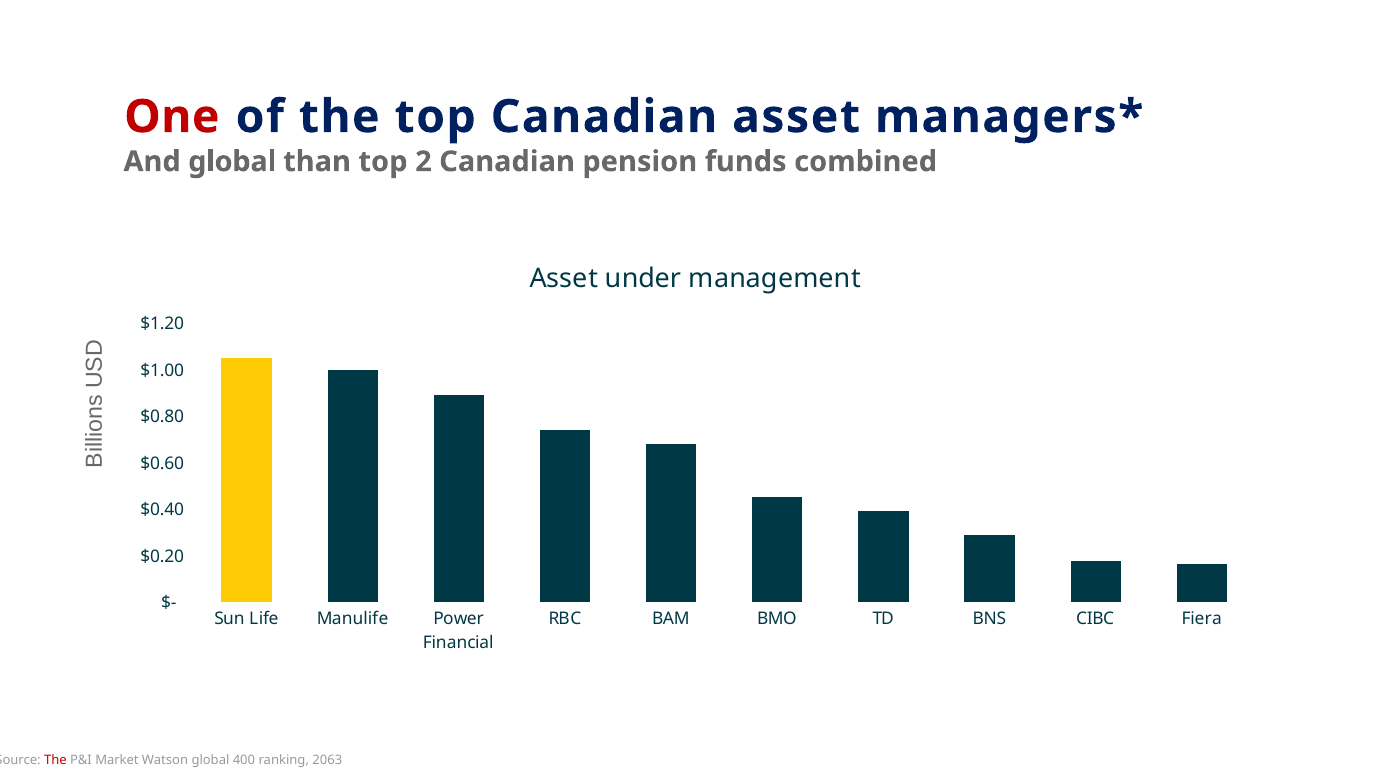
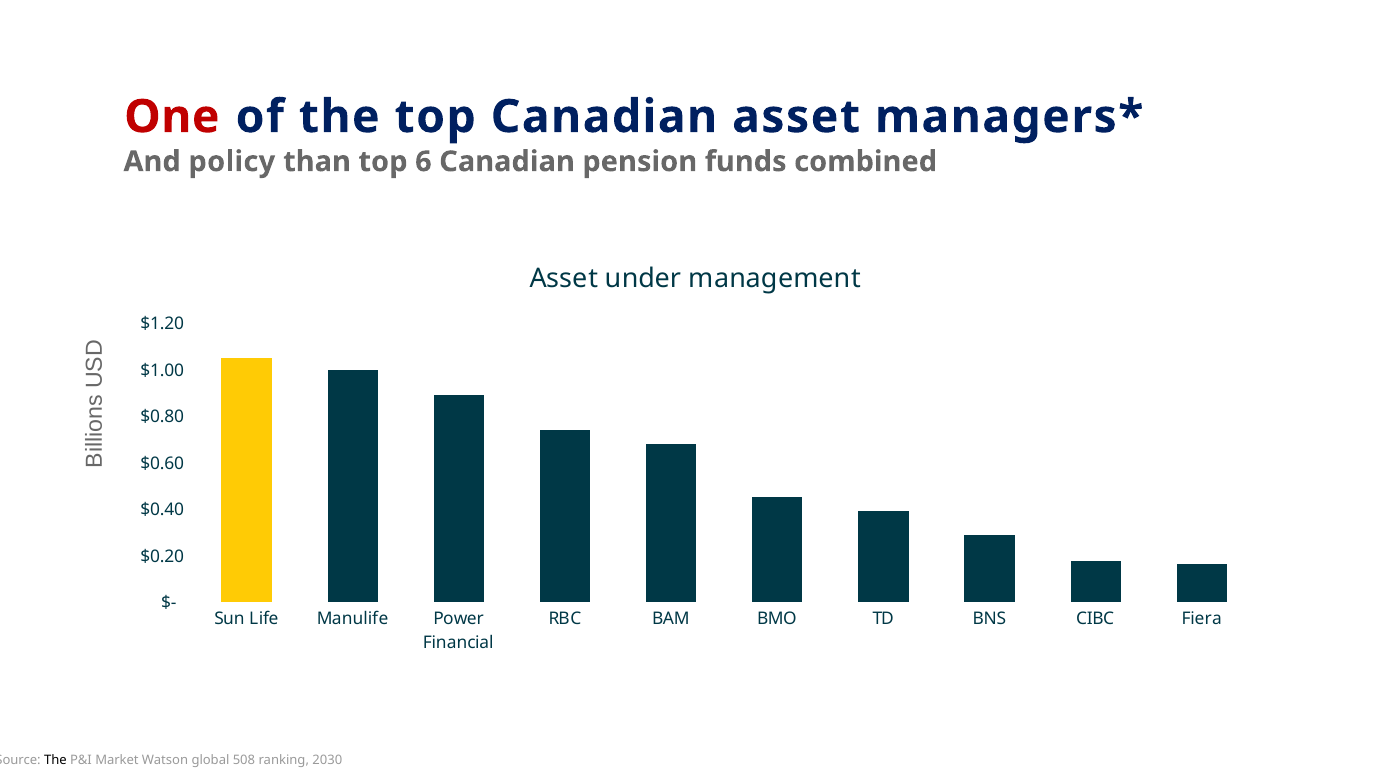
And global: global -> policy (232, 162)
2: 2 -> 6 (423, 162)
The colour: red -> black (55, 761)
400: 400 -> 508 (244, 761)
2063: 2063 -> 2030 (327, 761)
